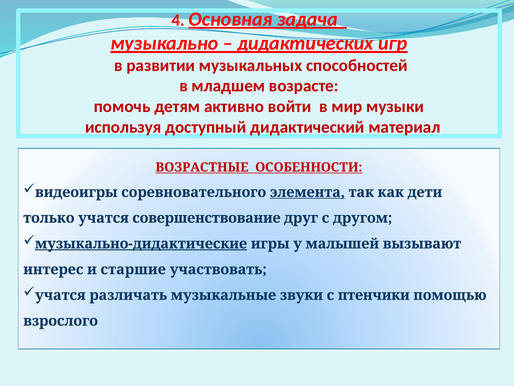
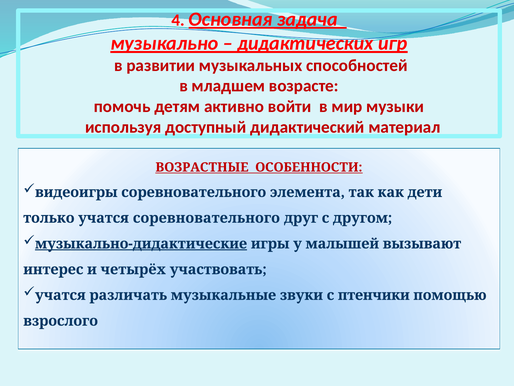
элемента underline: present -> none (307, 192)
учатся совершенствование: совершенствование -> соревновательного (206, 218)
старшие: старшие -> четырёх (133, 269)
